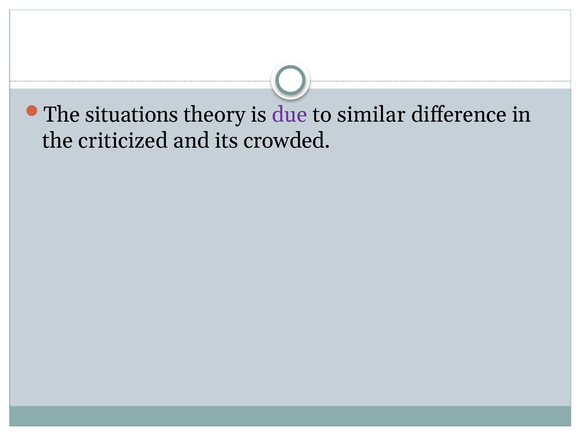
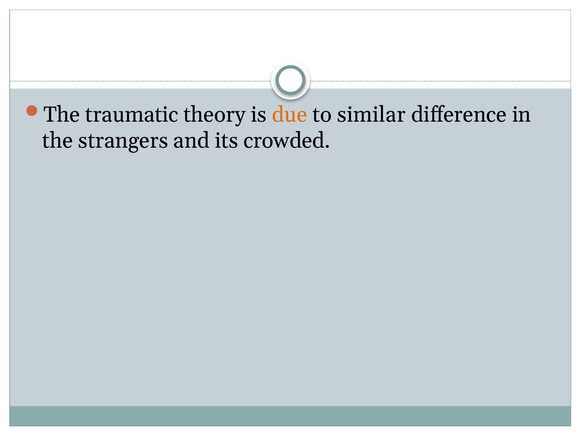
situations: situations -> traumatic (132, 114)
due colour: purple -> orange (290, 114)
criticized: criticized -> strangers (123, 141)
